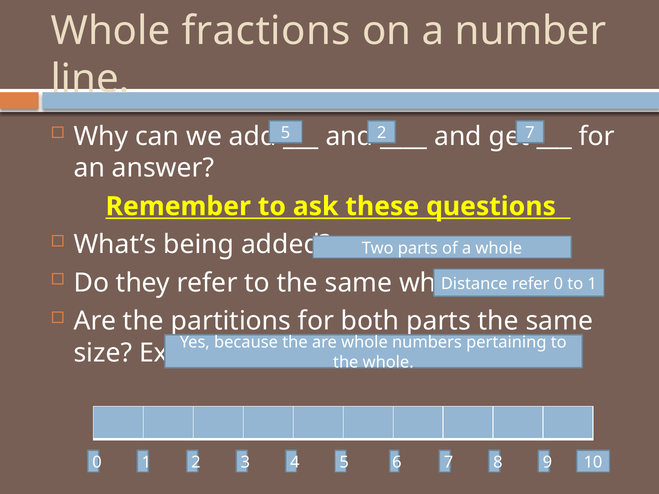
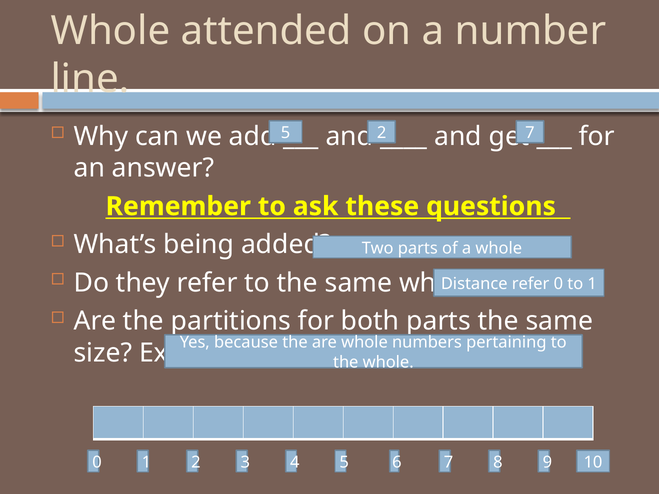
fractions: fractions -> attended (266, 31)
